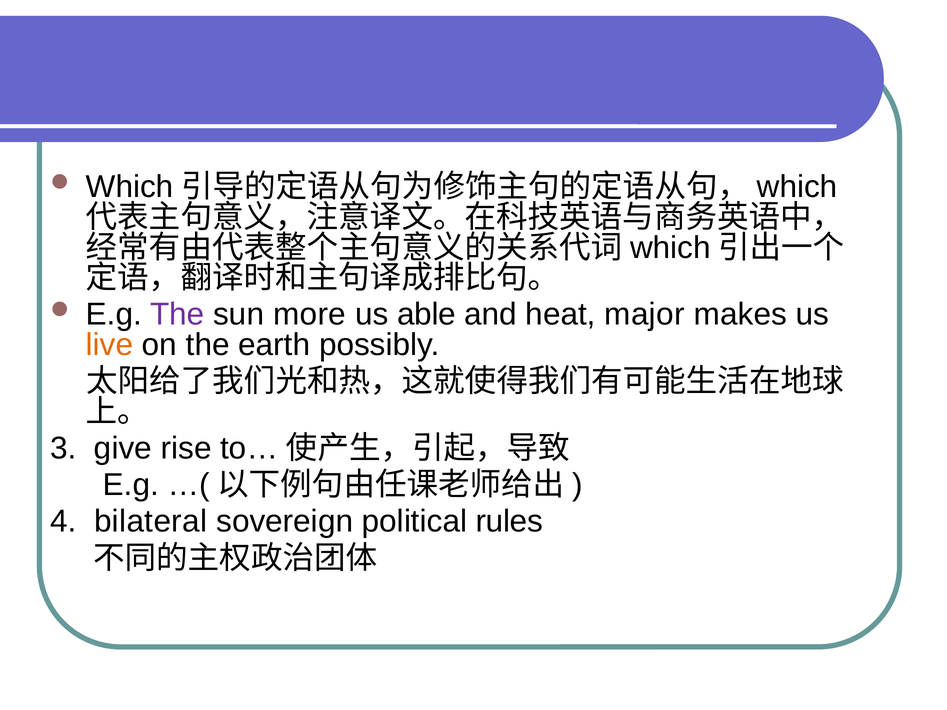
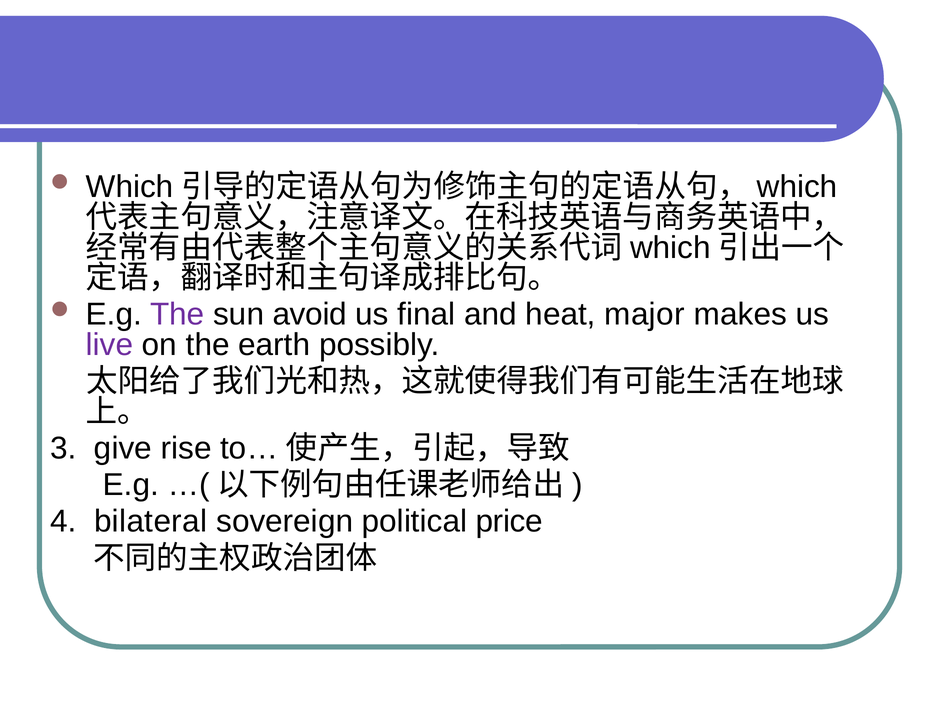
more: more -> avoid (310, 315)
able: able -> final (426, 315)
live colour: orange -> purple (109, 345)
rules: rules -> price (509, 522)
